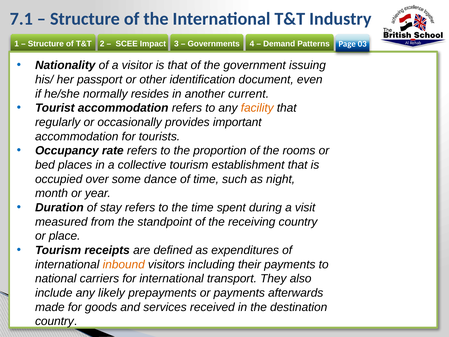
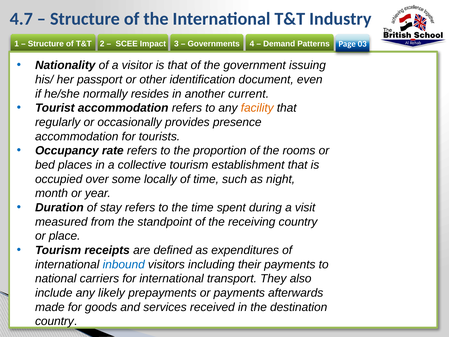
7.1: 7.1 -> 4.7 (21, 19)
important: important -> presence (237, 122)
dance: dance -> locally (160, 179)
inbound colour: orange -> blue (124, 264)
